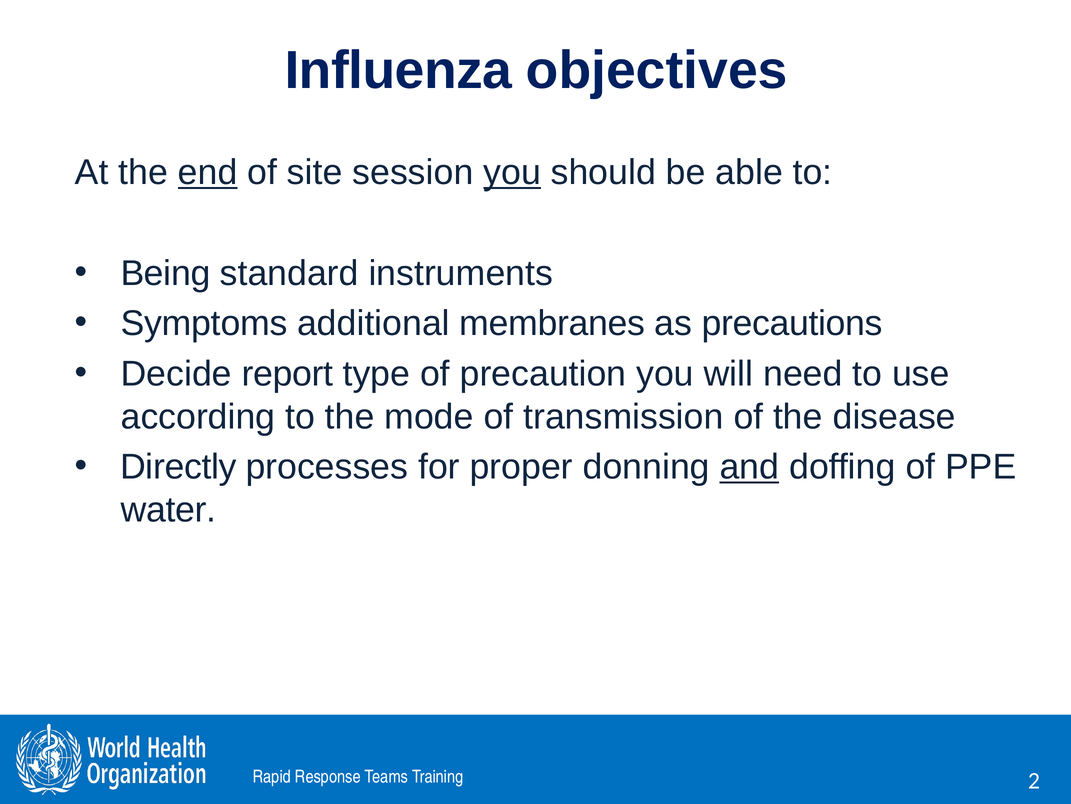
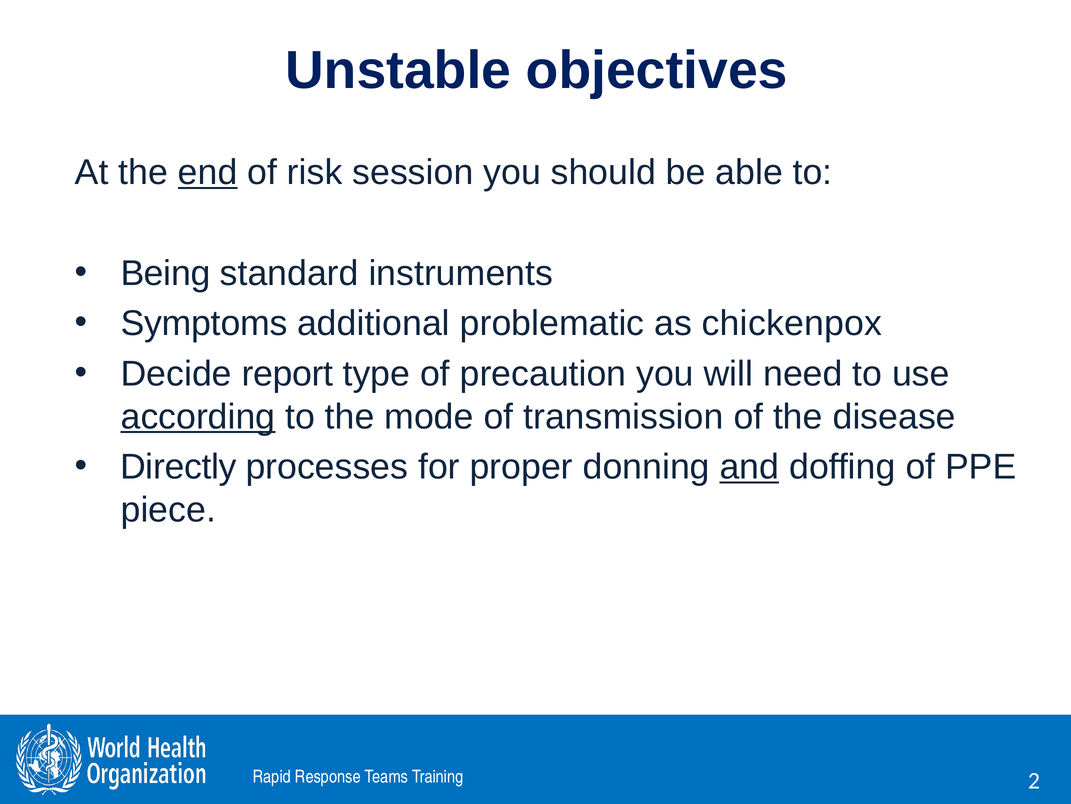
Influenza: Influenza -> Unstable (398, 71)
site: site -> risk (315, 173)
you underline: present -> none (512, 173)
membranes: membranes -> problematic (552, 323)
precautions: precautions -> chickenpox (792, 323)
according underline: none -> present (198, 416)
water: water -> piece (168, 510)
